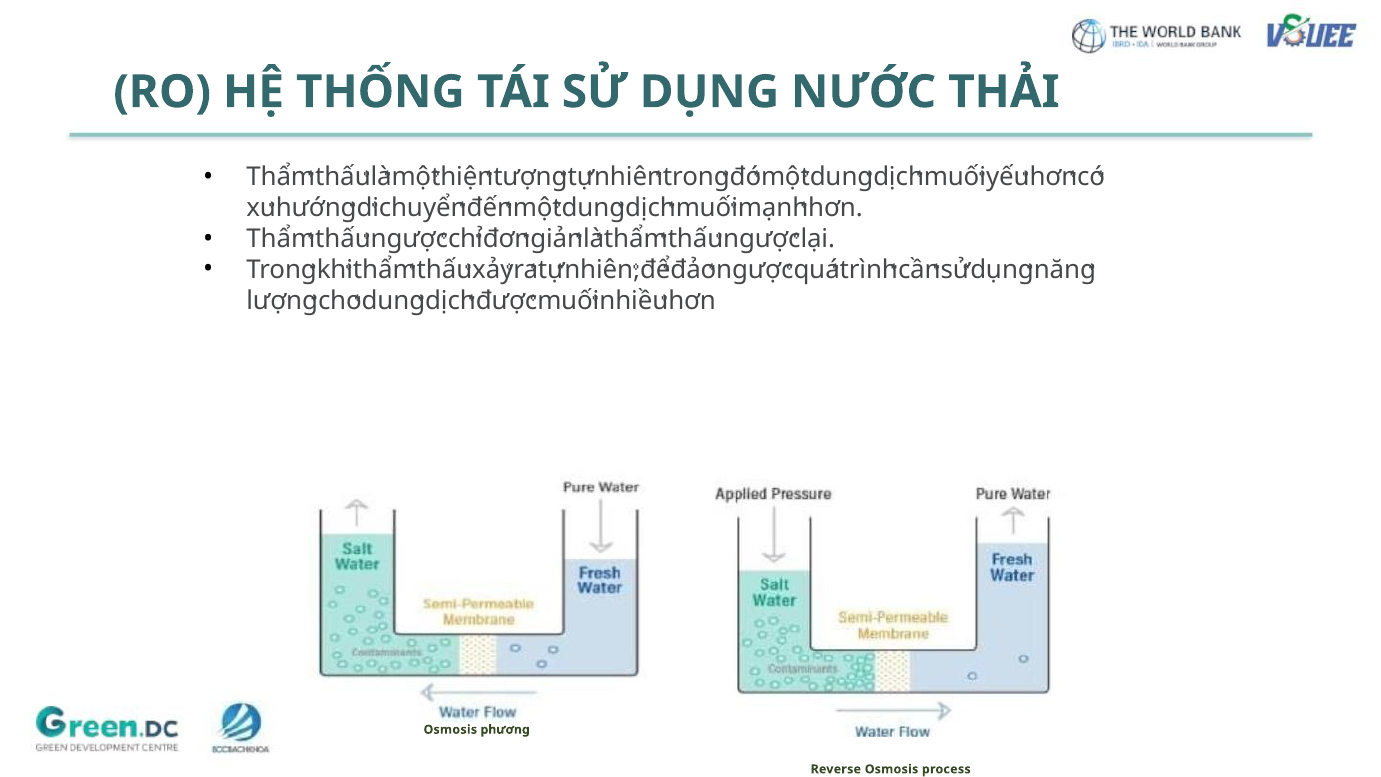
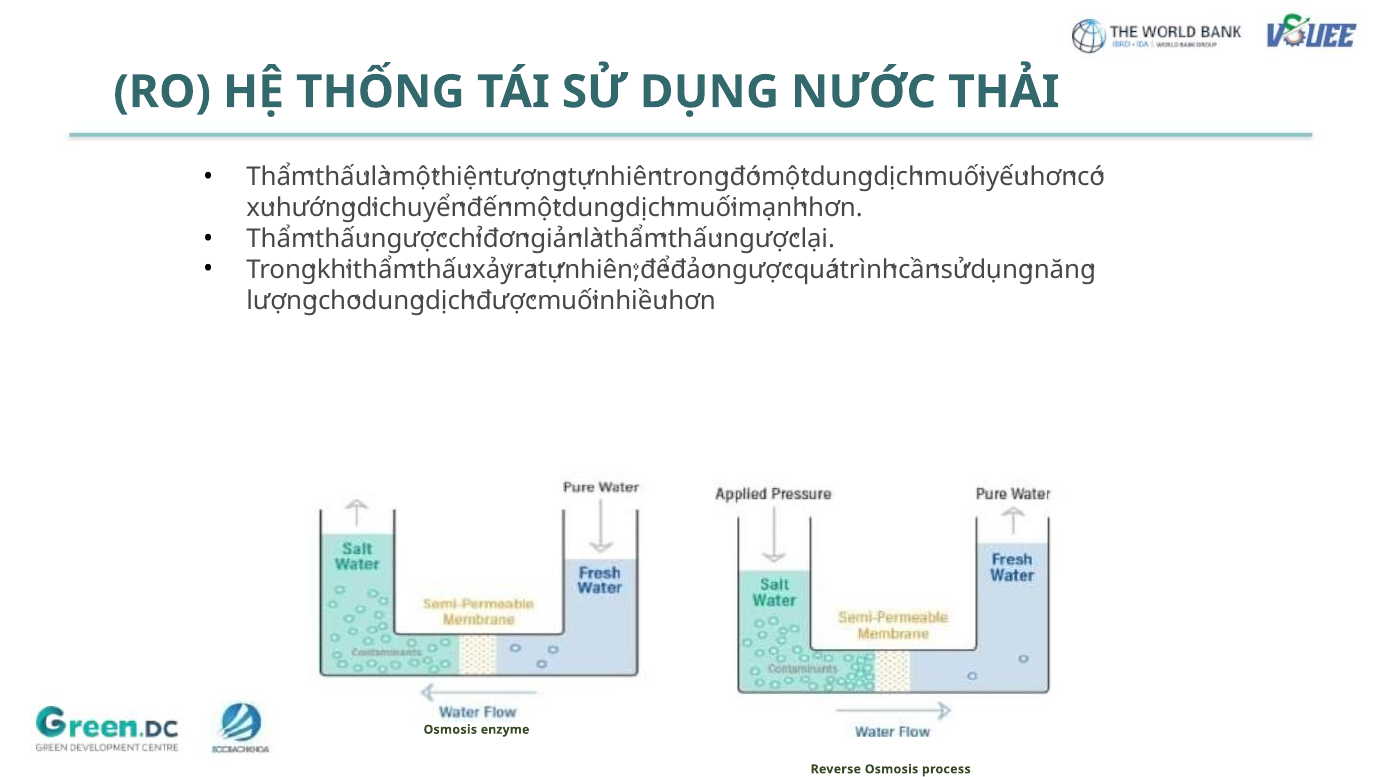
phương: phương -> enzyme (505, 729)
